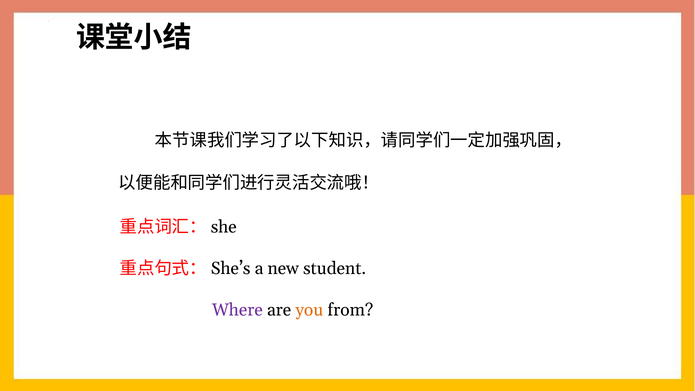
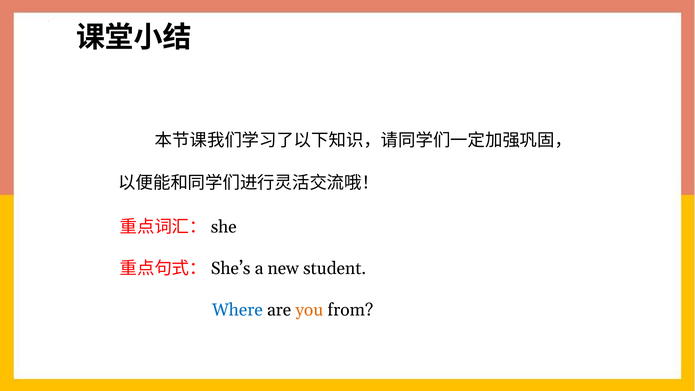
Where colour: purple -> blue (237, 310)
